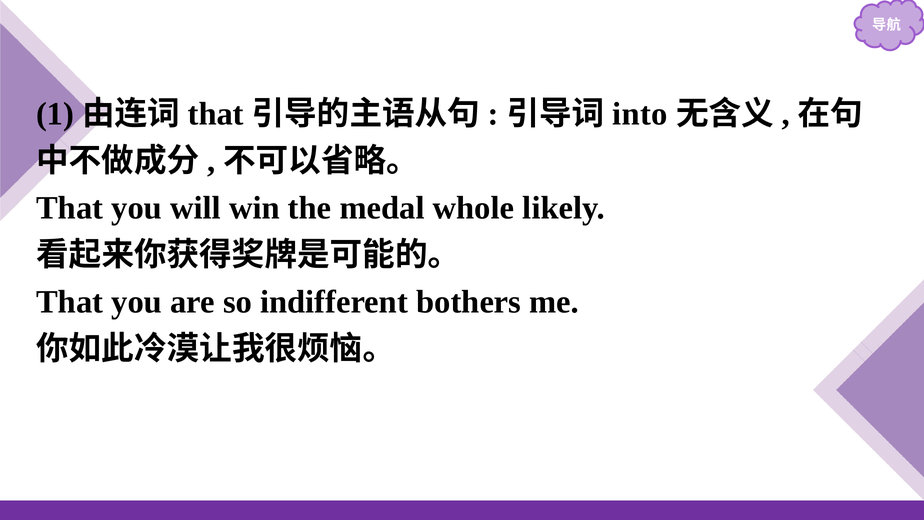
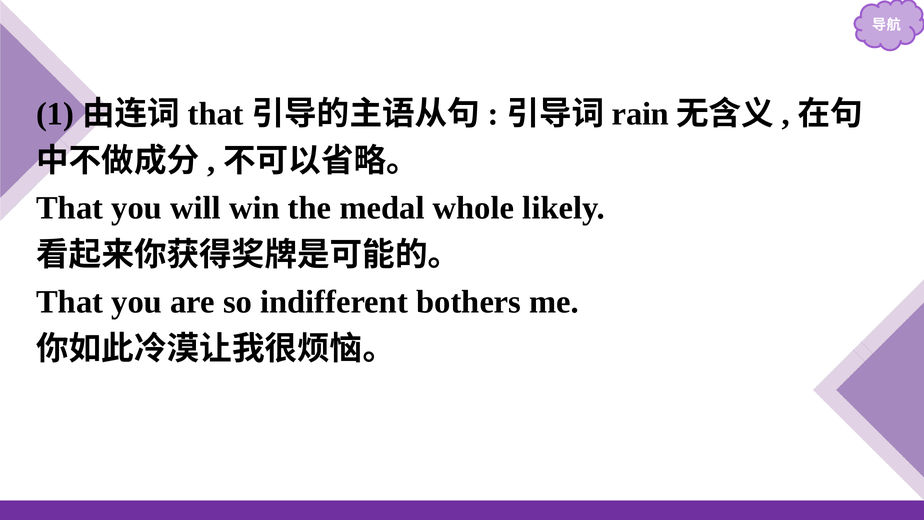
into: into -> rain (640, 114)
